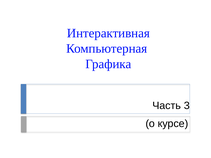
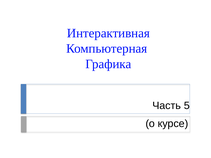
3: 3 -> 5 (187, 106)
